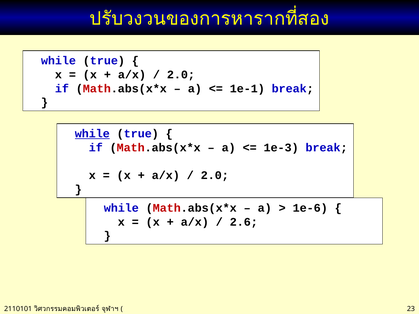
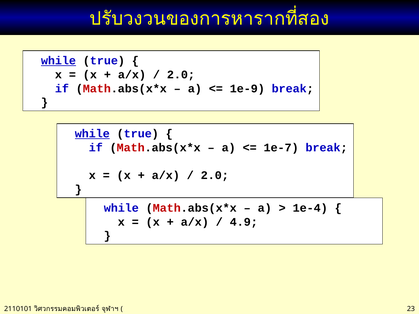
while underline: none -> present (58, 61)
1e-1: 1e-1 -> 1e-9 (247, 89)
1e-3: 1e-3 -> 1e-7 (281, 148)
1e-6: 1e-6 -> 1e-4 (310, 208)
2.6: 2.6 -> 4.9 (244, 222)
